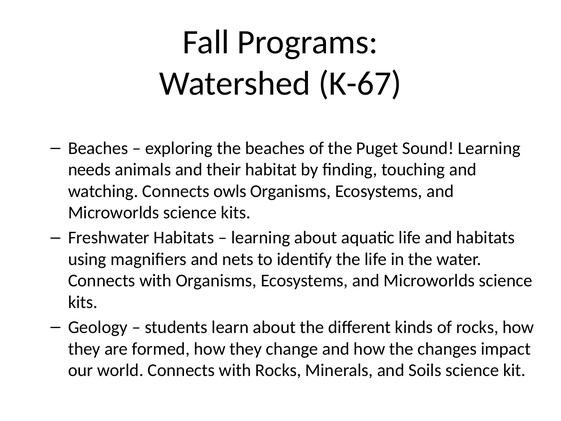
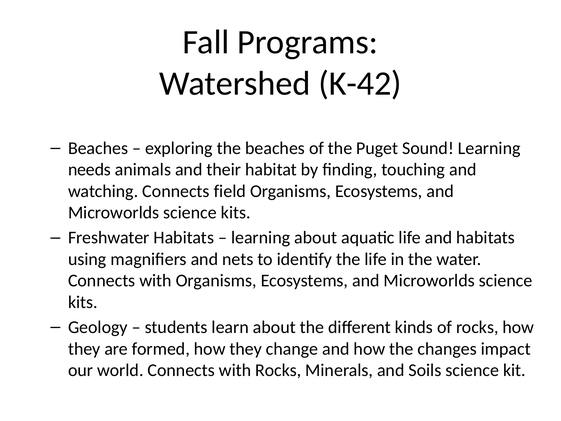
K-67: K-67 -> K-42 (360, 83)
owls: owls -> field (230, 191)
